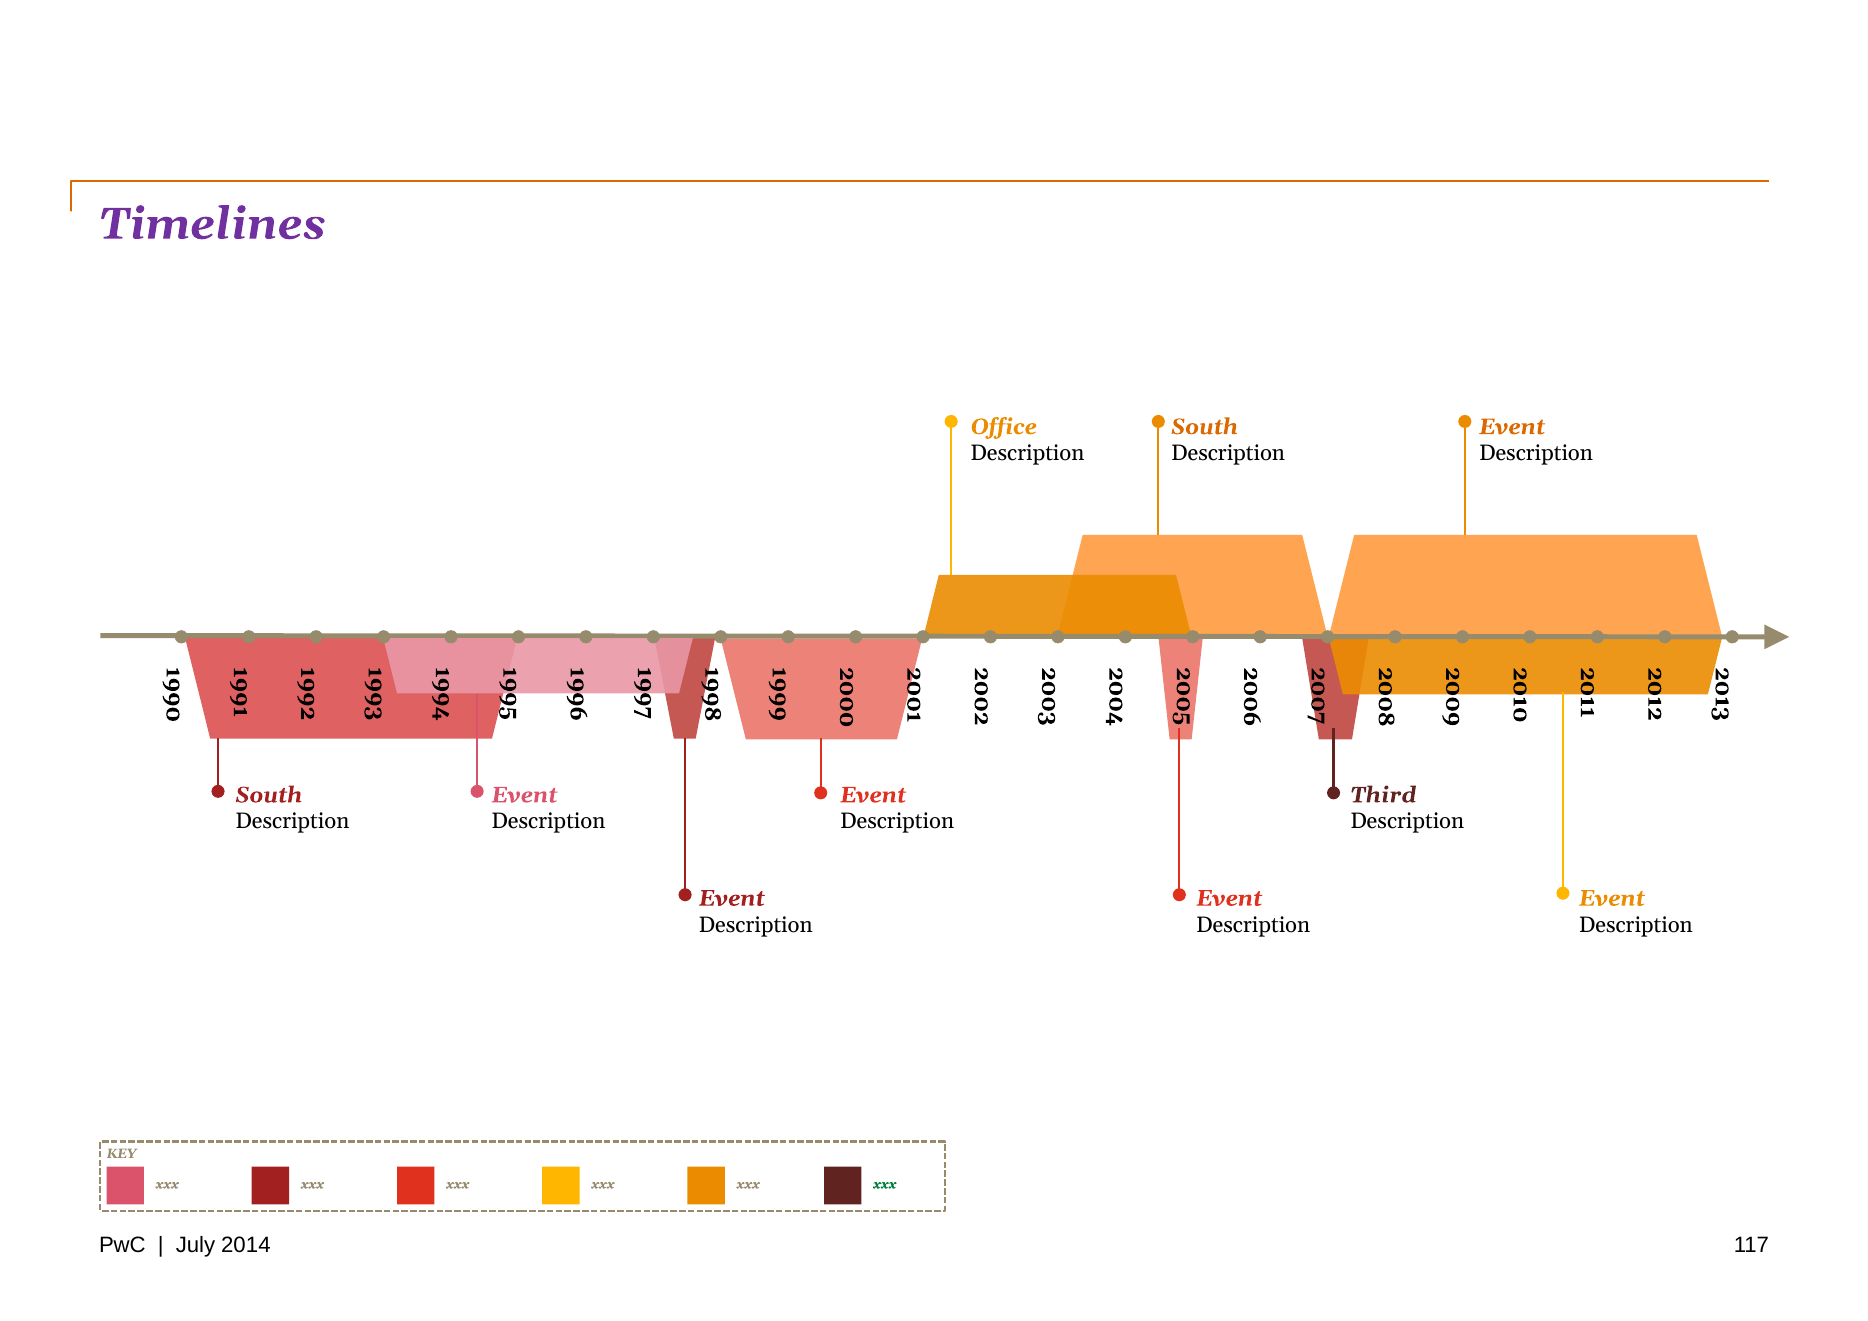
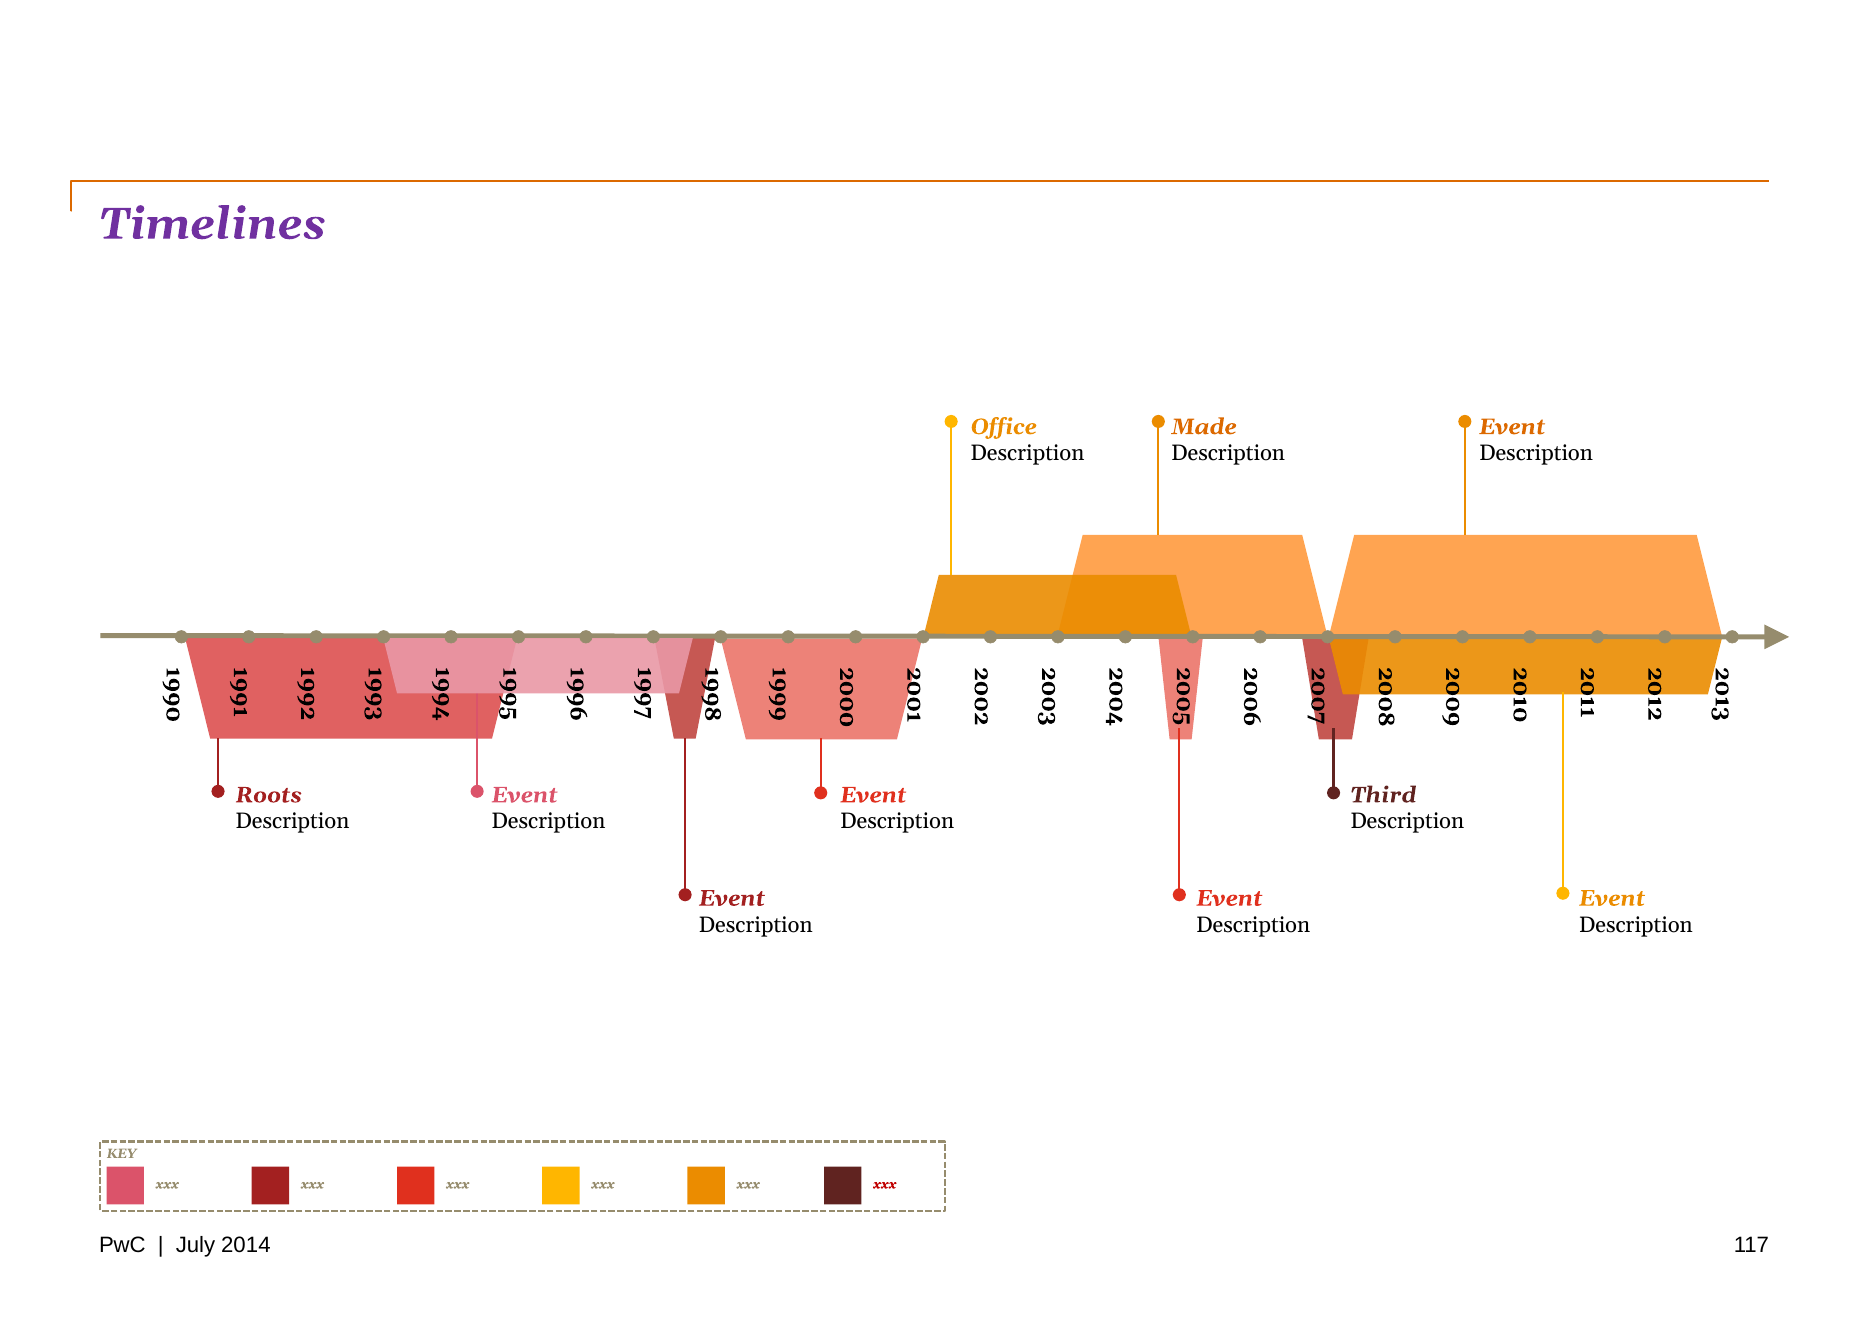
South: South -> Made (1204, 427)
South: South -> Roots (269, 795)
xxx colour: green -> red (885, 1184)
